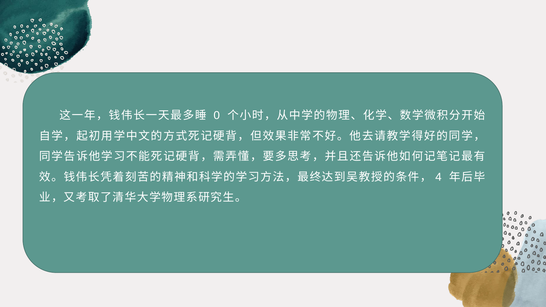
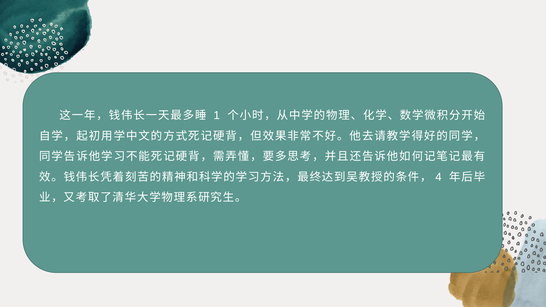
0: 0 -> 1 (217, 116)
